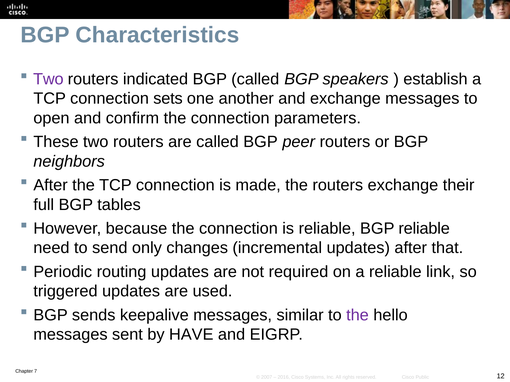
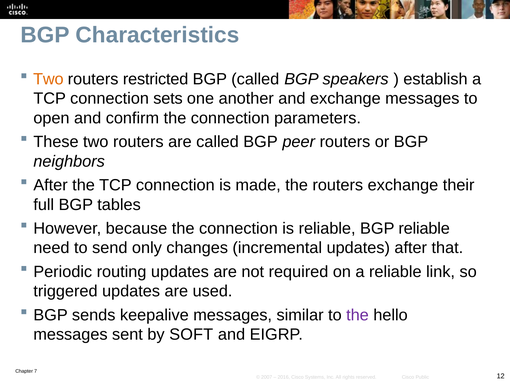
Two colour: purple -> orange (48, 79)
indicated: indicated -> restricted (156, 79)
HAVE: HAVE -> SOFT (191, 335)
